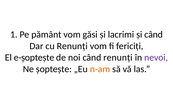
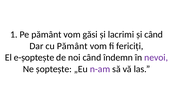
cu Renunți: Renunți -> Pământ (72, 46)
când renunți: renunți -> îndemn (118, 58)
n-am colour: orange -> purple (100, 69)
